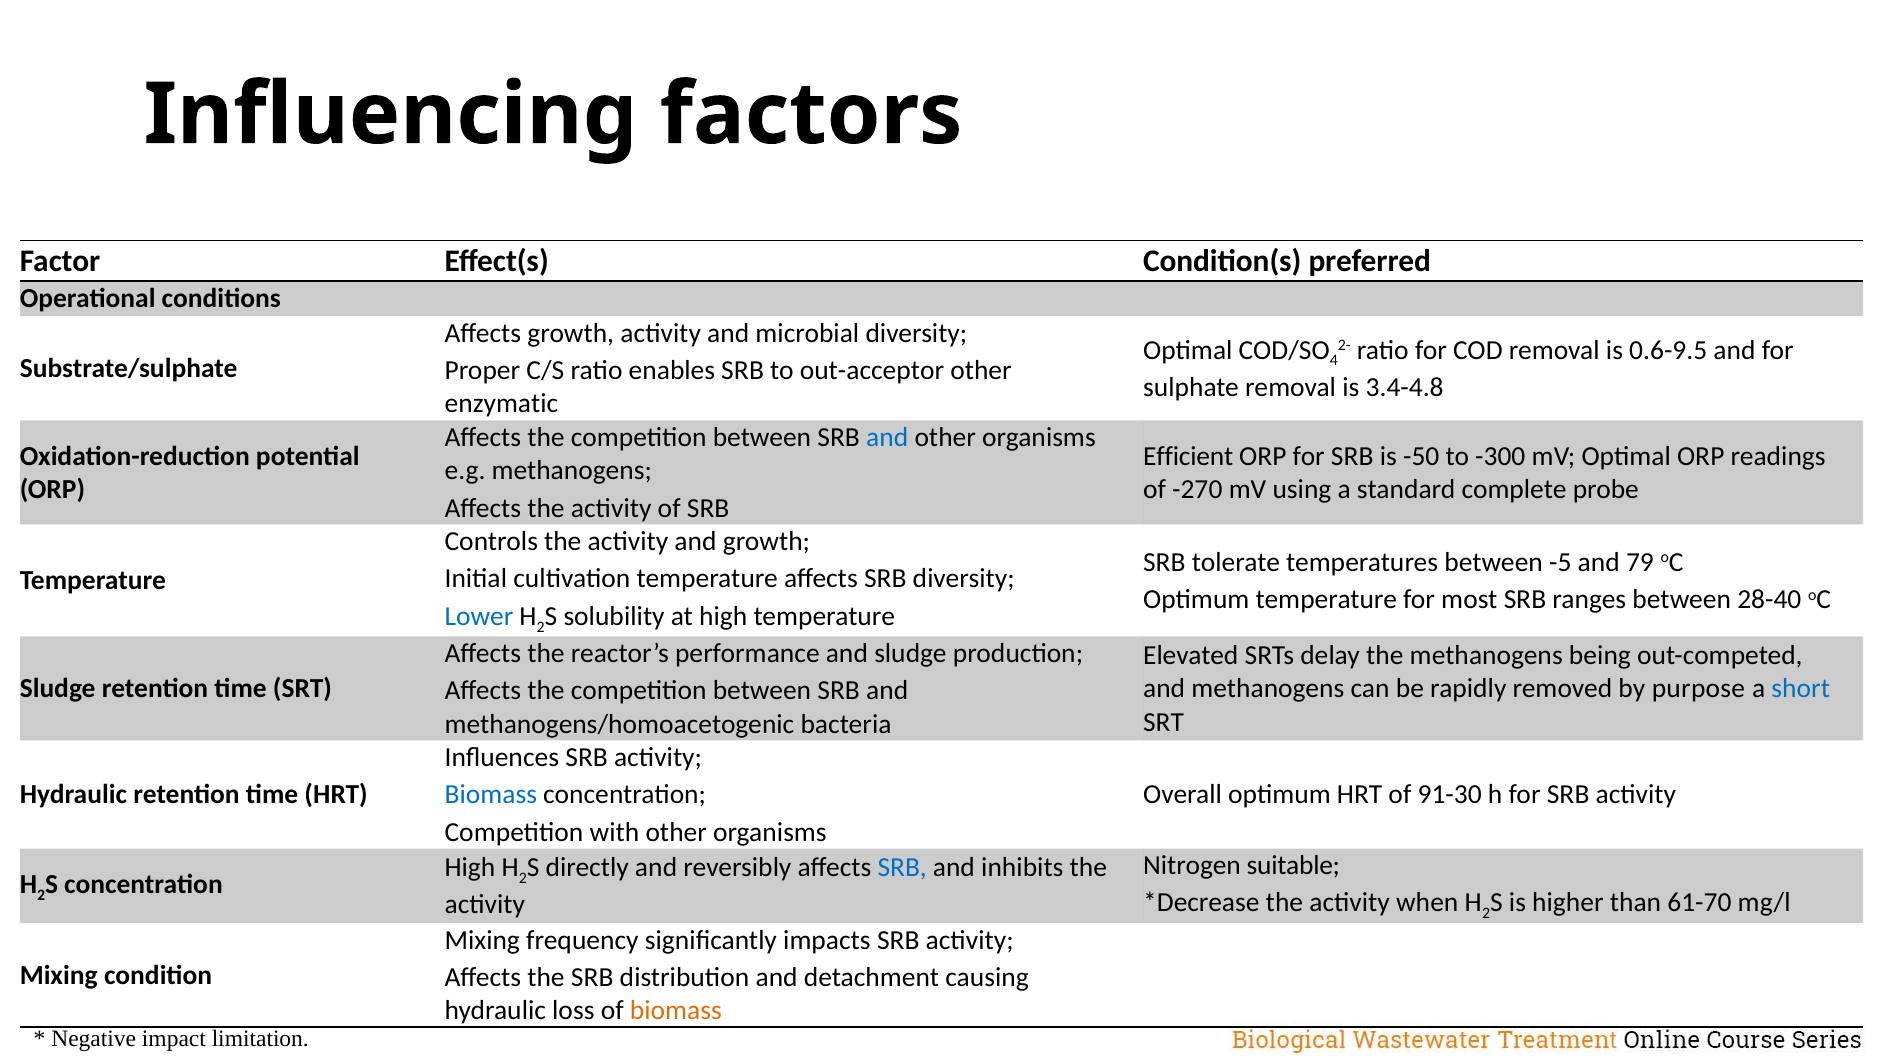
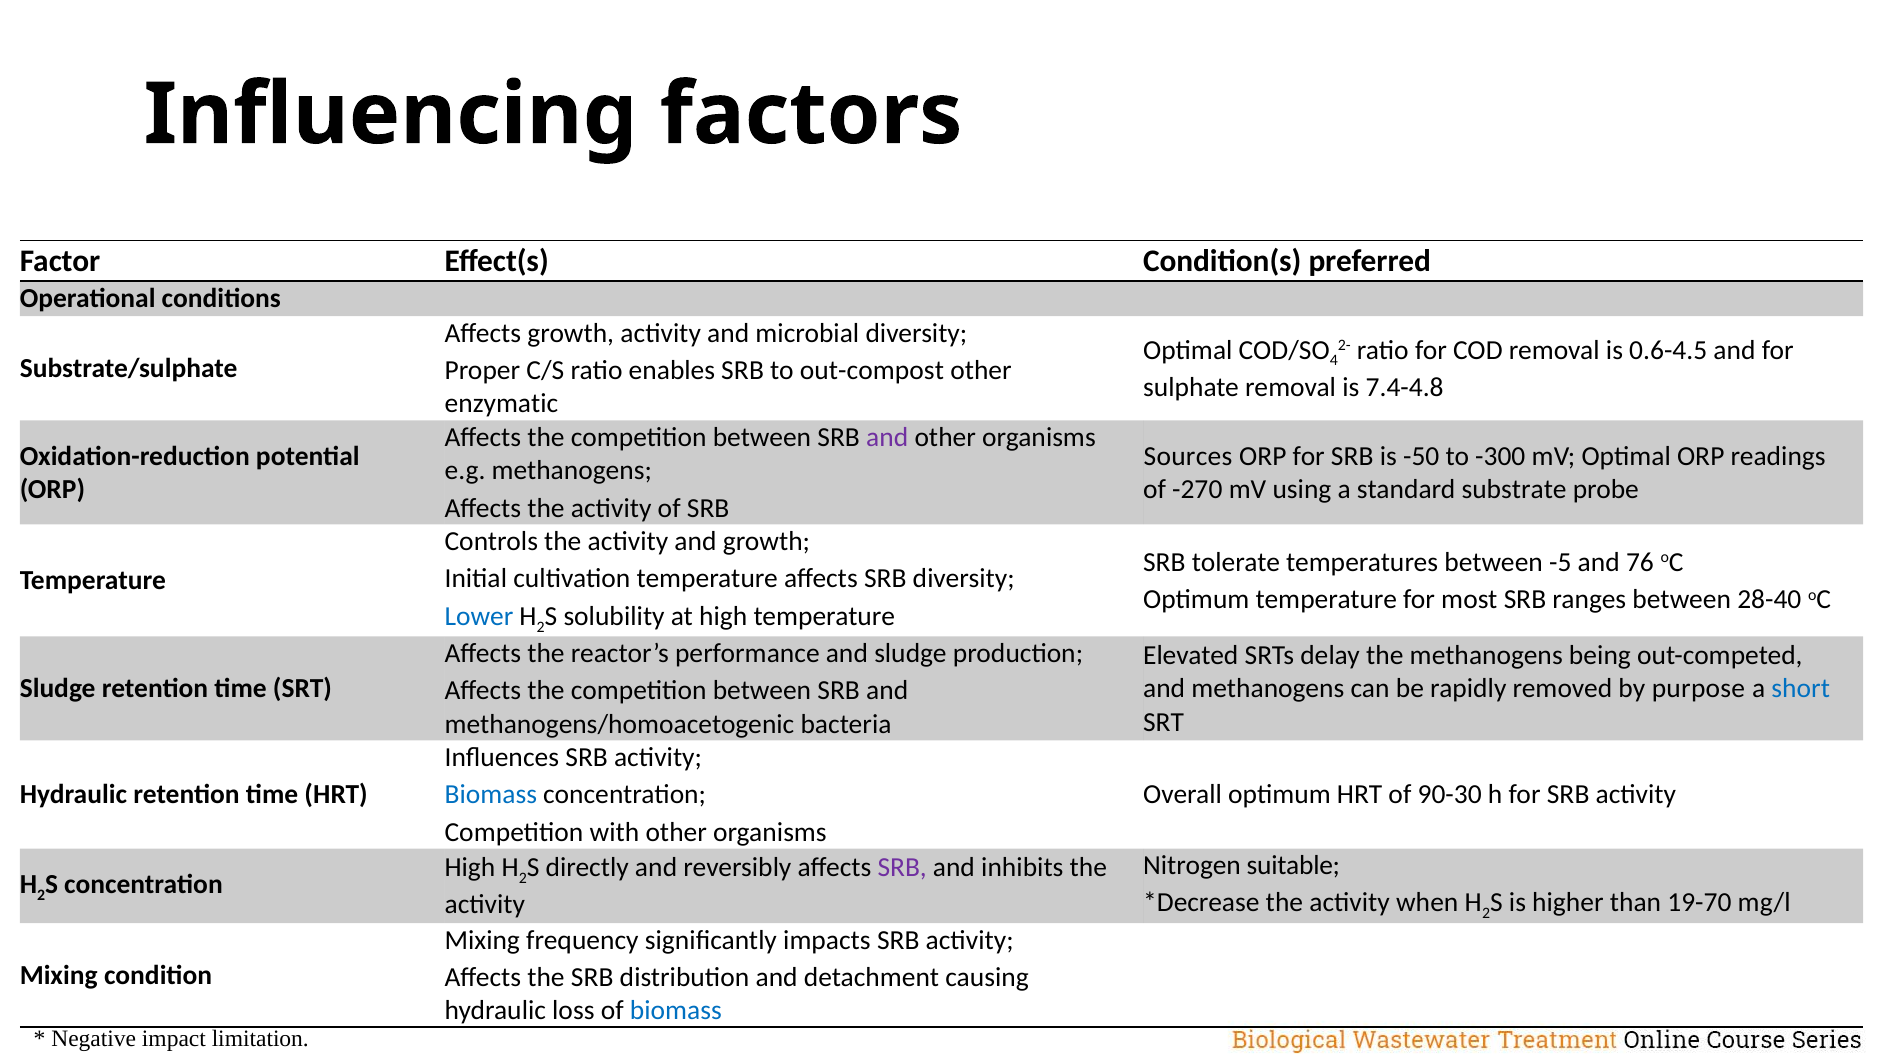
0.6-9.5: 0.6-9.5 -> 0.6-4.5 (1668, 350)
out-acceptor: out-acceptor -> out-compost (872, 371)
3.4-4.8: 3.4-4.8 -> 7.4-4.8 (1405, 387)
and colour: blue -> purple (887, 437)
Efficient: Efficient -> Sources (1188, 456)
complete: complete -> substrate (1514, 490)
79: 79 -> 76 (1640, 562)
91-30: 91-30 -> 90-30 (1450, 795)
SRB colour: blue -> purple (902, 868)
61-70: 61-70 -> 19-70 (1699, 903)
biomass colour: orange -> blue (676, 1011)
